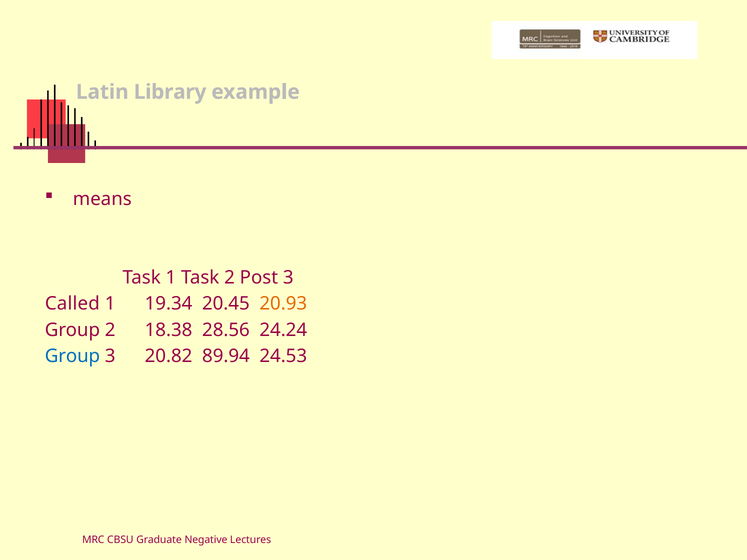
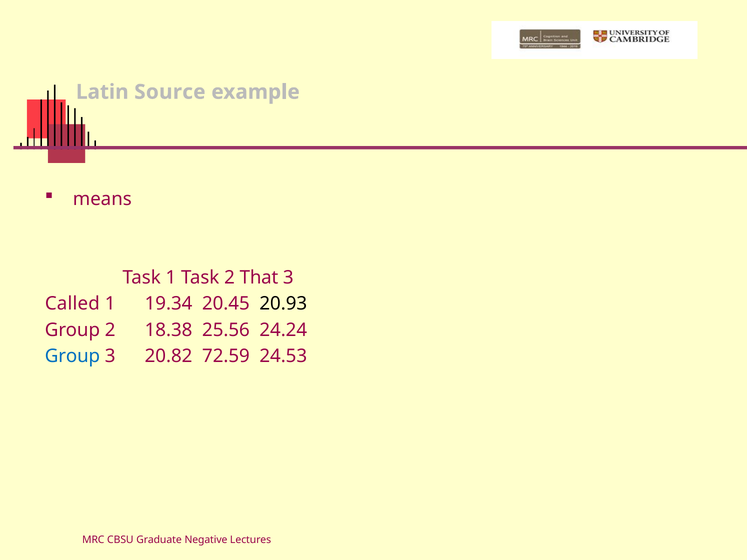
Library: Library -> Source (170, 92)
Post: Post -> That (259, 278)
20.93 colour: orange -> black (283, 304)
28.56: 28.56 -> 25.56 (226, 330)
89.94: 89.94 -> 72.59 (226, 356)
